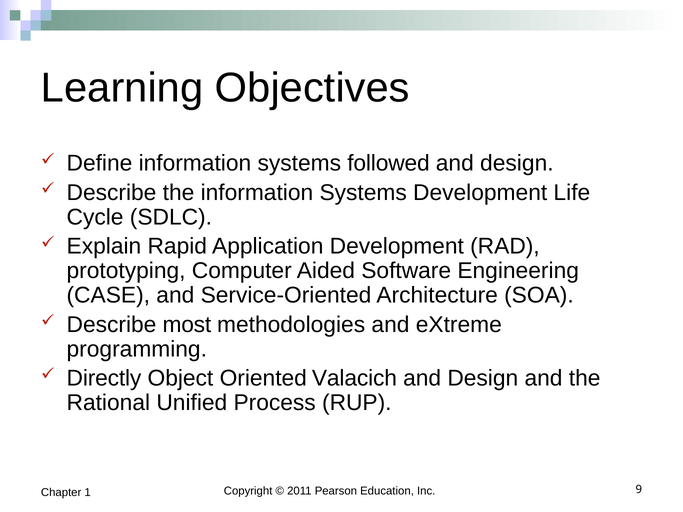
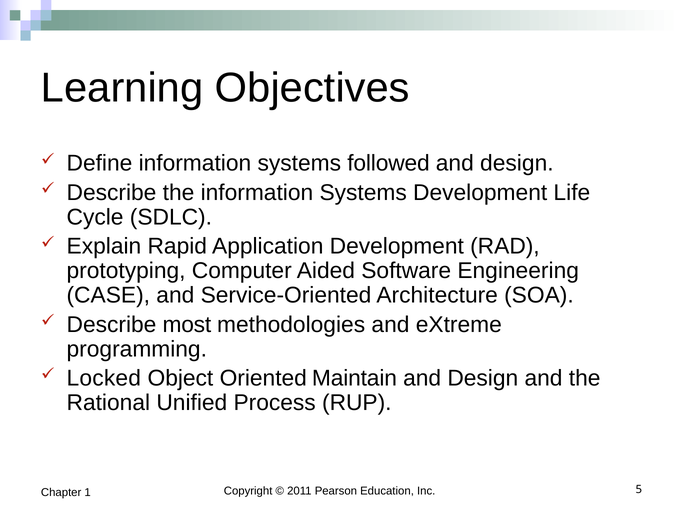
Directly: Directly -> Locked (104, 378)
Valacich: Valacich -> Maintain (354, 378)
9: 9 -> 5 (639, 490)
